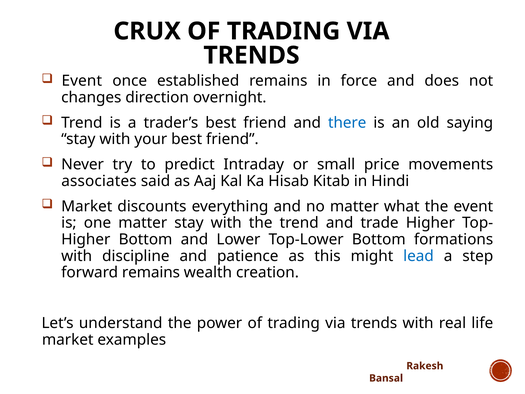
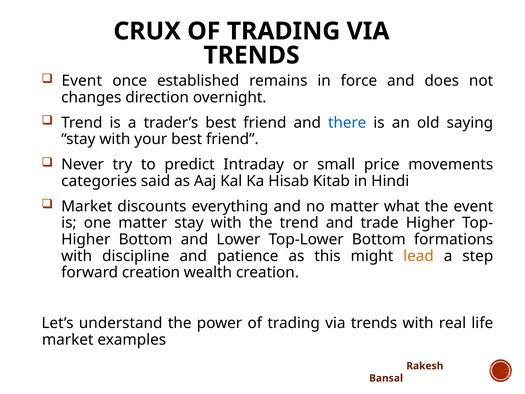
associates: associates -> categories (99, 181)
lead colour: blue -> orange (419, 256)
forward remains: remains -> creation (151, 272)
